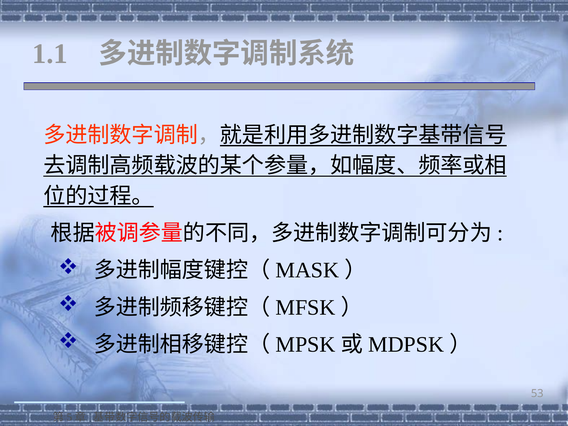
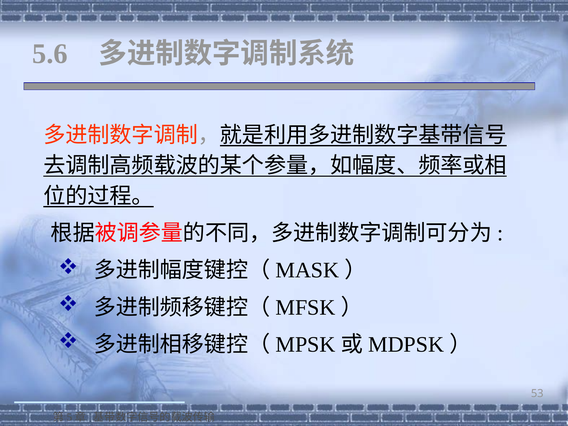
1.1: 1.1 -> 5.6 (50, 54)
